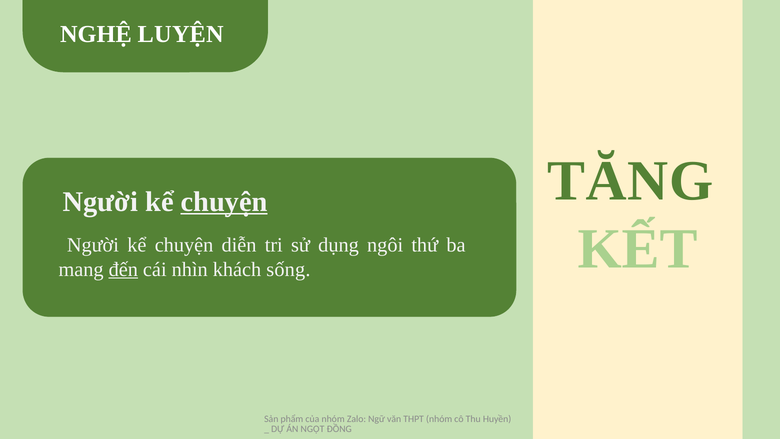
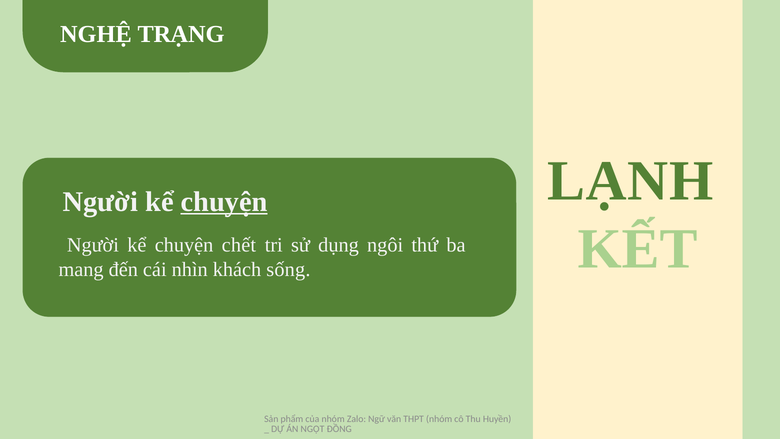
LUYỆN: LUYỆN -> TRẠNG (181, 34)
TĂNG: TĂNG -> LẠNH (630, 181)
diễn: diễn -> chết (239, 245)
đến underline: present -> none (123, 269)
